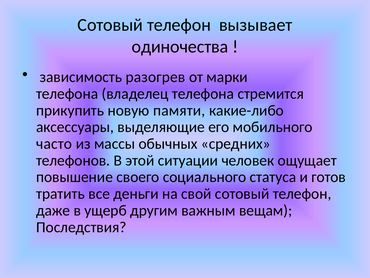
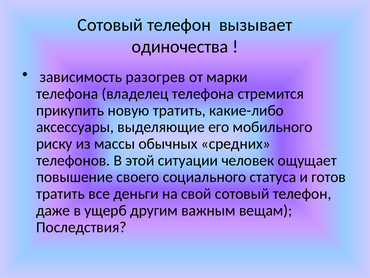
новую памяти: памяти -> тратить (179, 110)
часто: часто -> риску (54, 144)
